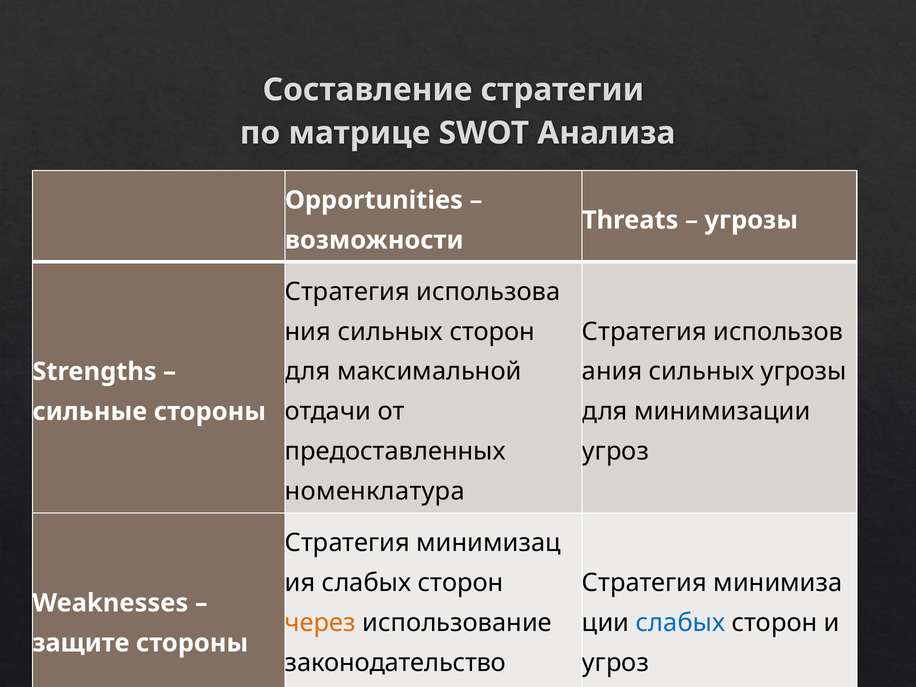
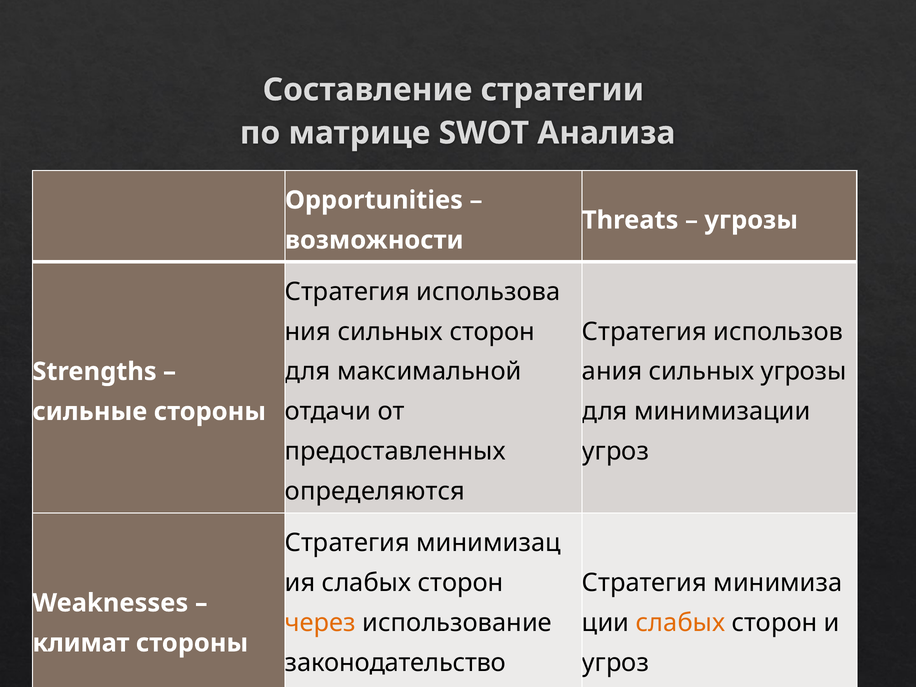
номенклатура: номенклатура -> определяются (375, 492)
слабых colour: blue -> orange (680, 623)
защите: защите -> климат (81, 643)
